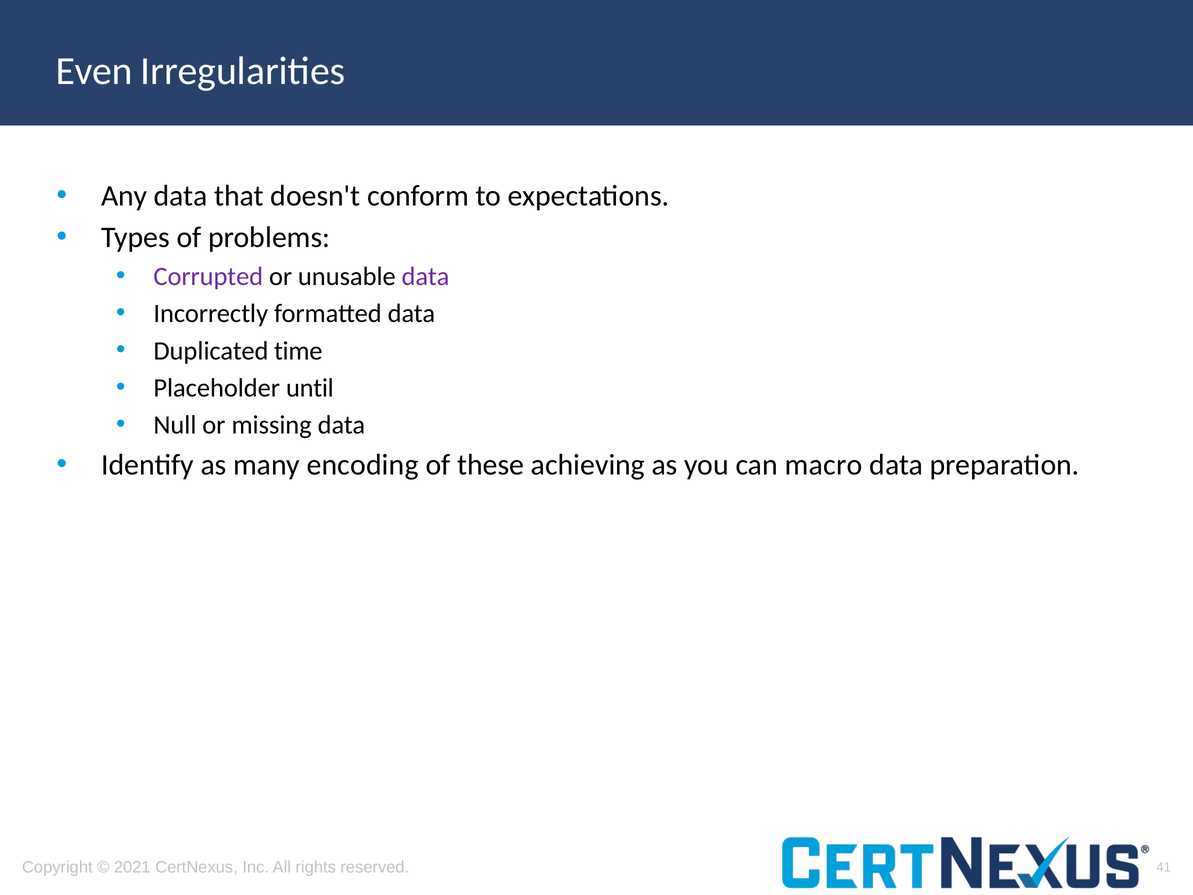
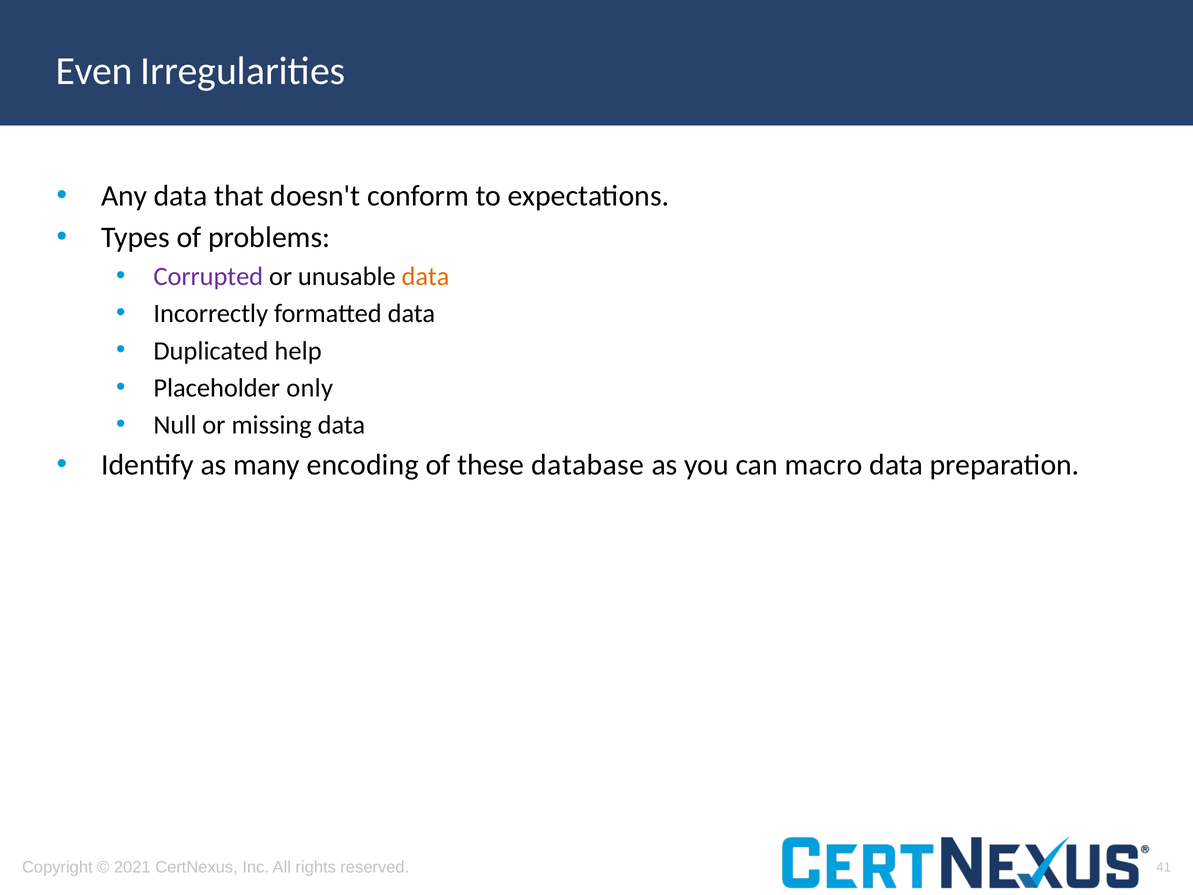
data colour: purple -> orange (425, 276)
time: time -> help (298, 351)
until: until -> only (310, 388)
achieving: achieving -> database (588, 465)
